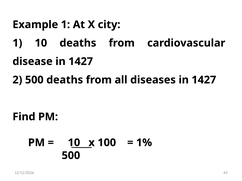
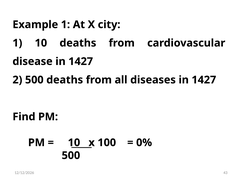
1%: 1% -> 0% (144, 143)
